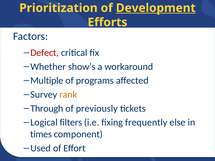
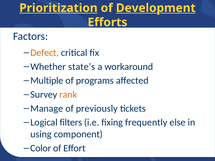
Prioritization underline: none -> present (58, 8)
Defect colour: red -> orange (45, 53)
show’s: show’s -> state’s (82, 67)
Through: Through -> Manage (47, 109)
times: times -> using (41, 134)
Used: Used -> Color (41, 148)
